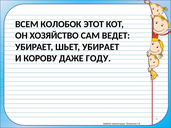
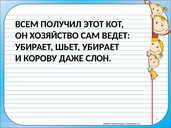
КОЛОБОК: КОЛОБОК -> ПОЛУЧИЛ (61, 24)
ГОДУ: ГОДУ -> СЛОН (98, 58)
